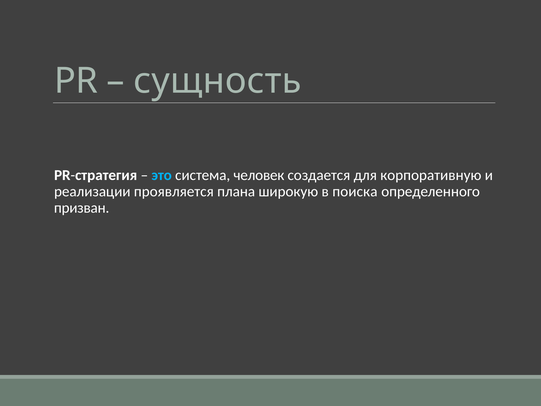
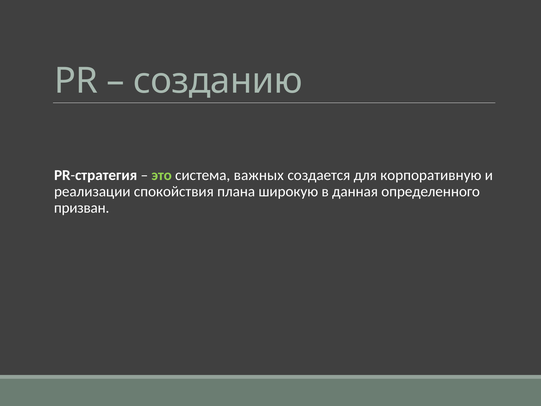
сущность: сущность -> созданию (218, 81)
это colour: light blue -> light green (162, 175)
человек: человек -> важных (259, 175)
проявляется: проявляется -> спокойствия (174, 191)
поиска: поиска -> данная (355, 191)
